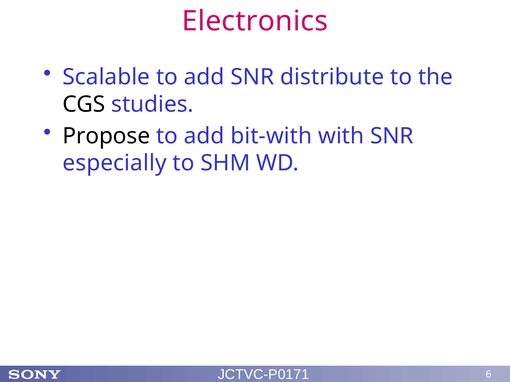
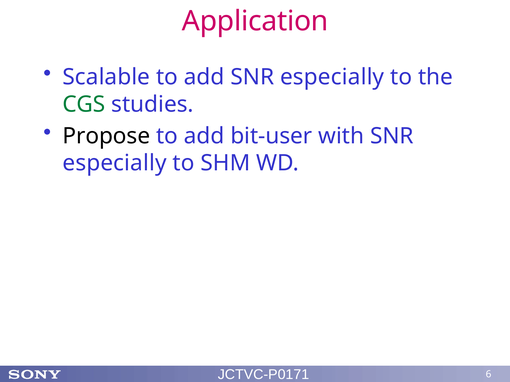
Electronics: Electronics -> Application (255, 21)
add SNR distribute: distribute -> especially (332, 77)
CGS colour: black -> green (84, 104)
bit-with: bit-with -> bit-user (271, 136)
